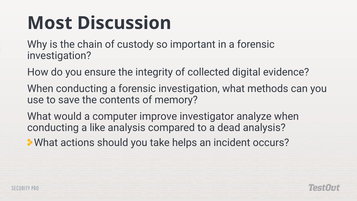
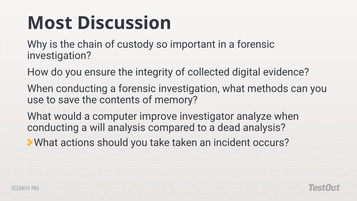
like: like -> will (97, 128)
helps: helps -> taken (185, 143)
